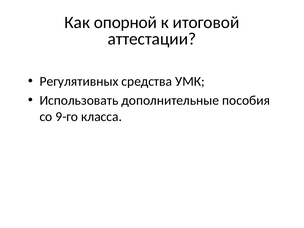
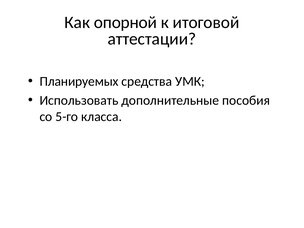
Регулятивных: Регулятивных -> Планируемых (79, 81)
9-го: 9-го -> 5-го (67, 117)
